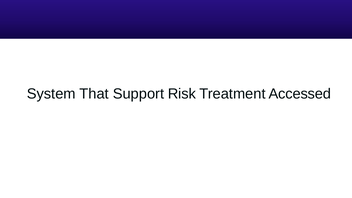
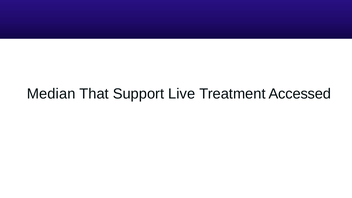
System: System -> Median (51, 94)
Risk: Risk -> Live (182, 94)
